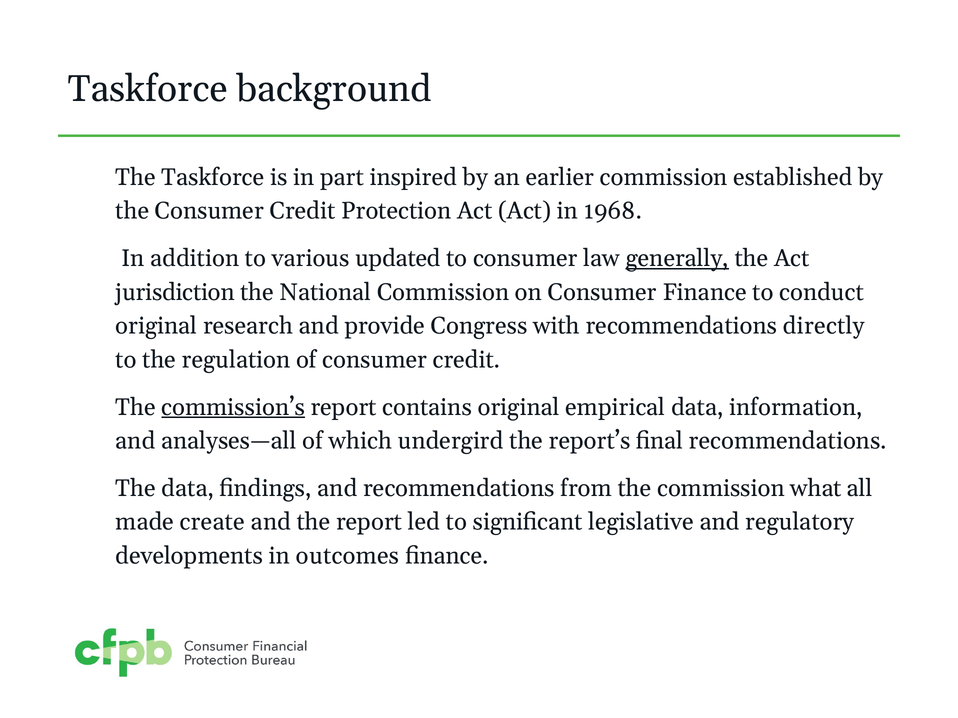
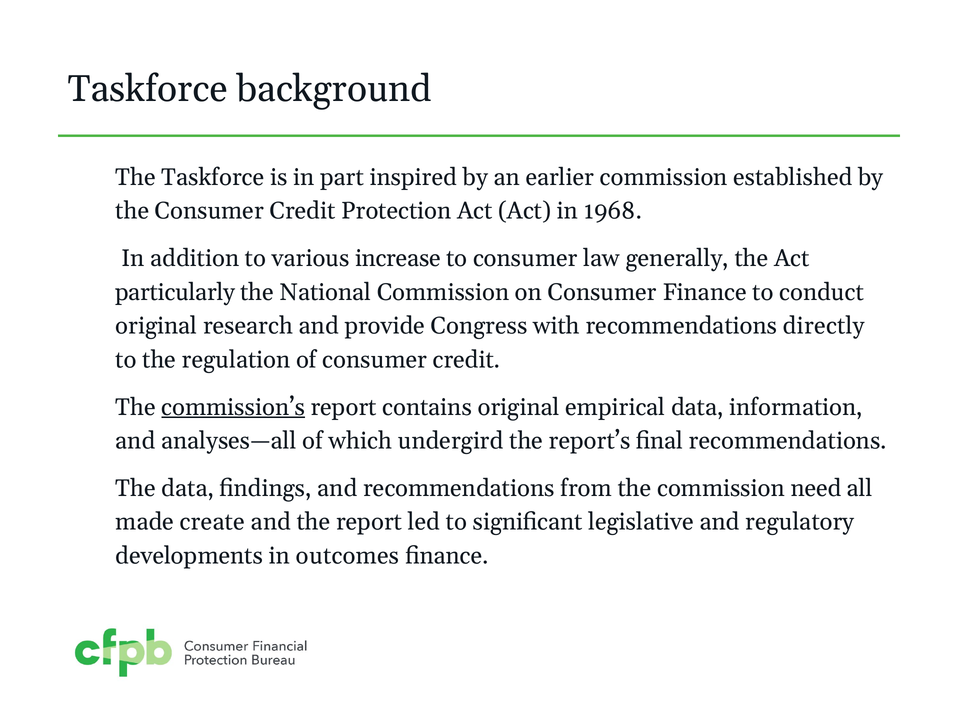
updated: updated -> increase (398, 258)
generally underline: present -> none (677, 258)
jurisdiction: jurisdiction -> particularly (175, 292)
what: what -> need (816, 489)
